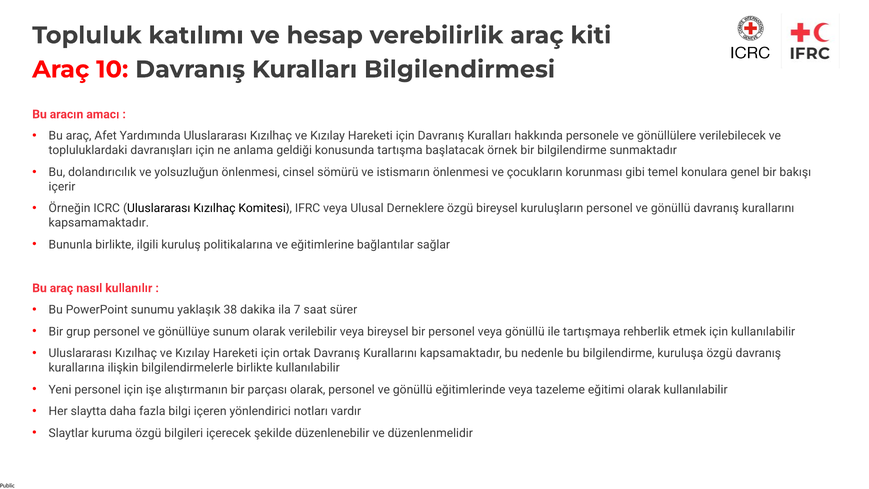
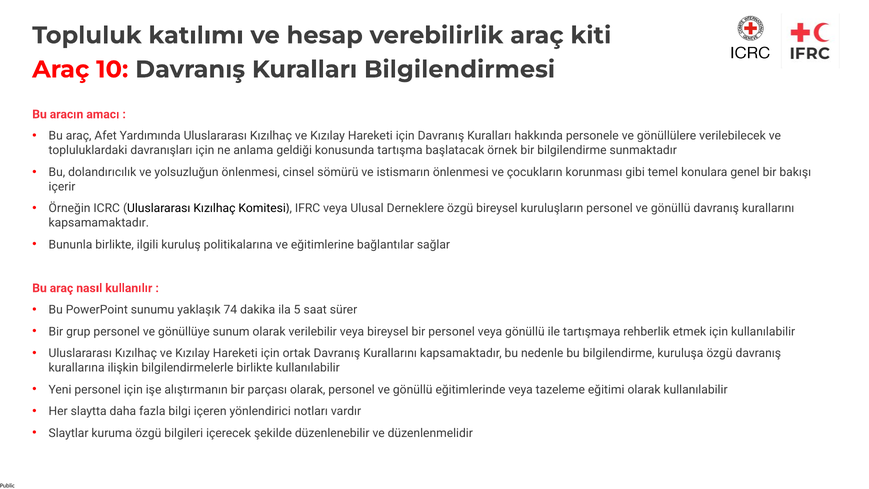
38: 38 -> 74 (230, 310)
7: 7 -> 5 (297, 310)
